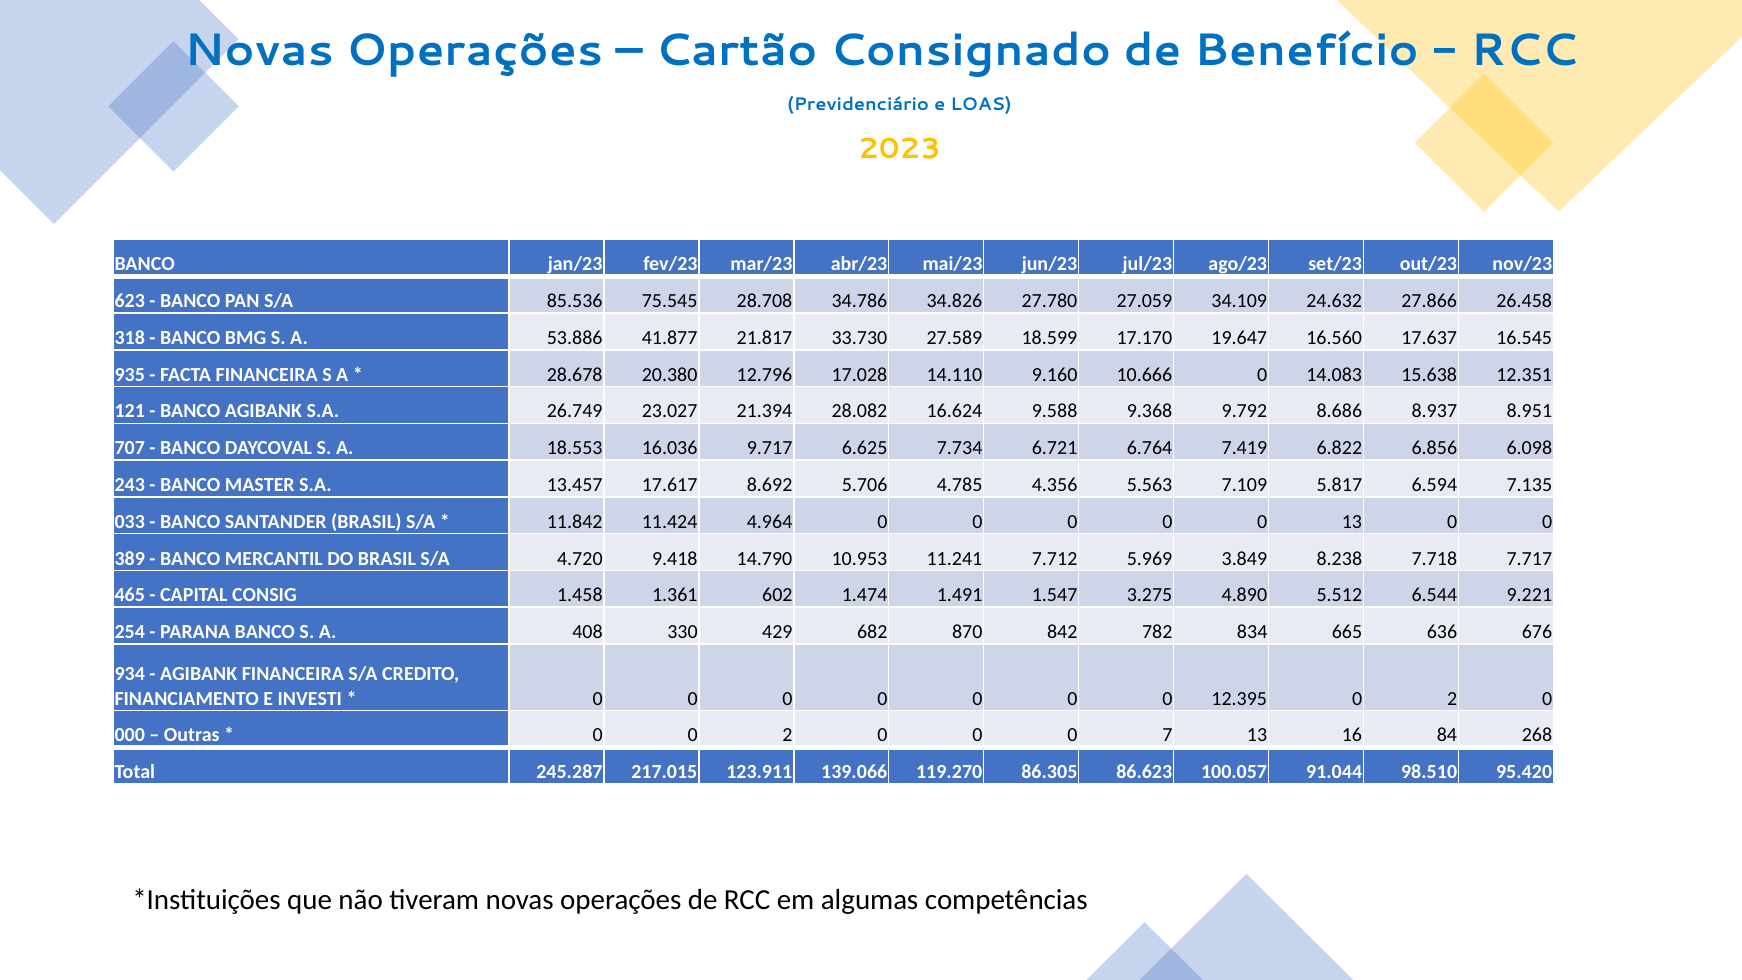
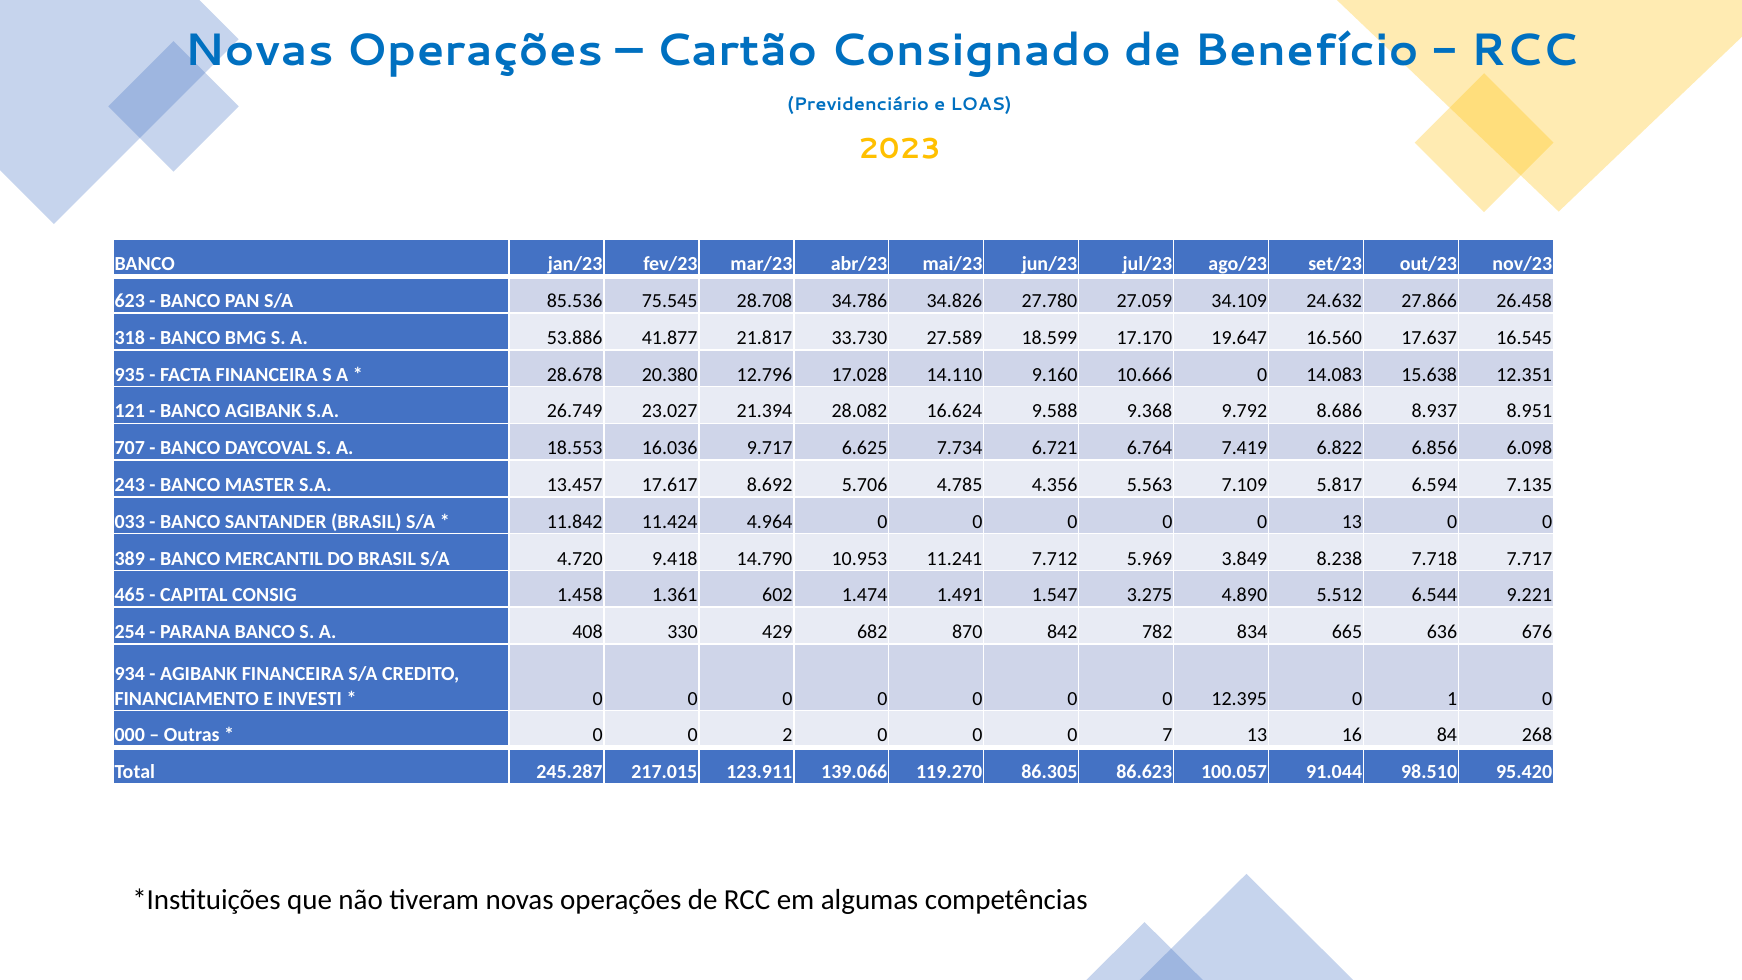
12.395 0 2: 2 -> 1 (1452, 699)
